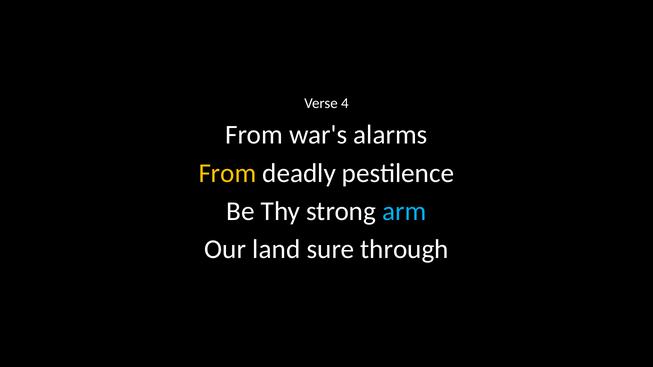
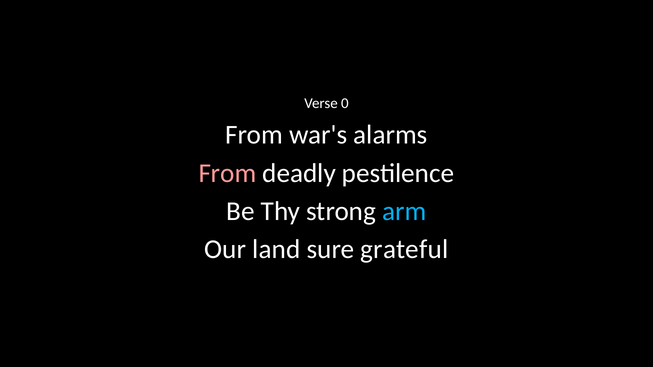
4: 4 -> 0 (345, 104)
From colour: yellow -> pink (227, 173)
through: through -> grateful (404, 249)
